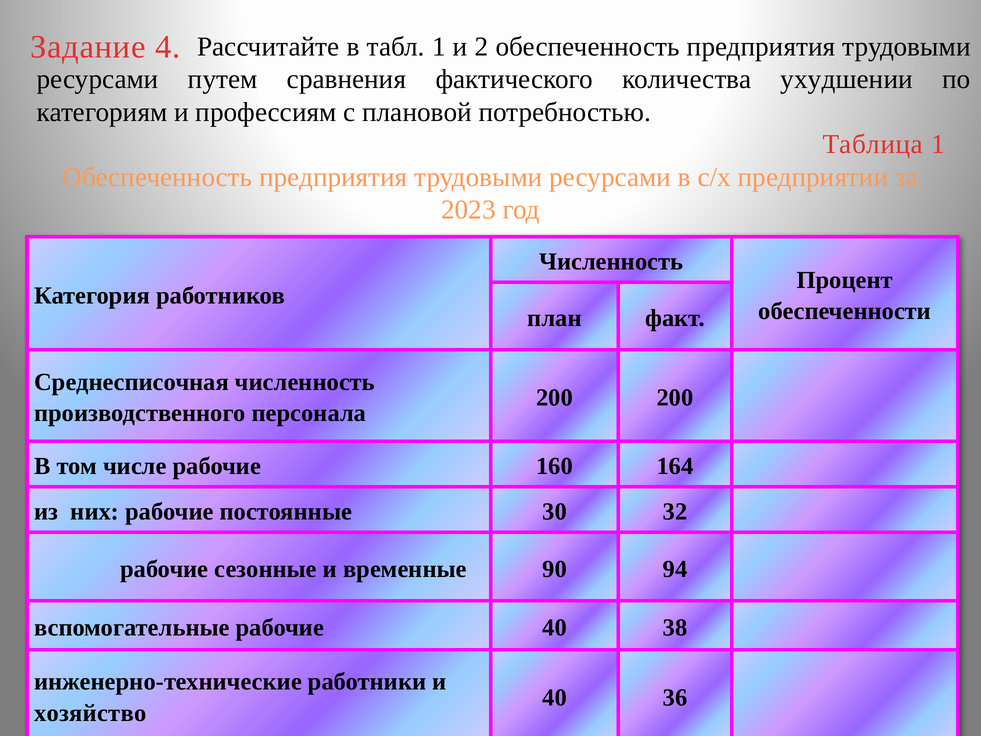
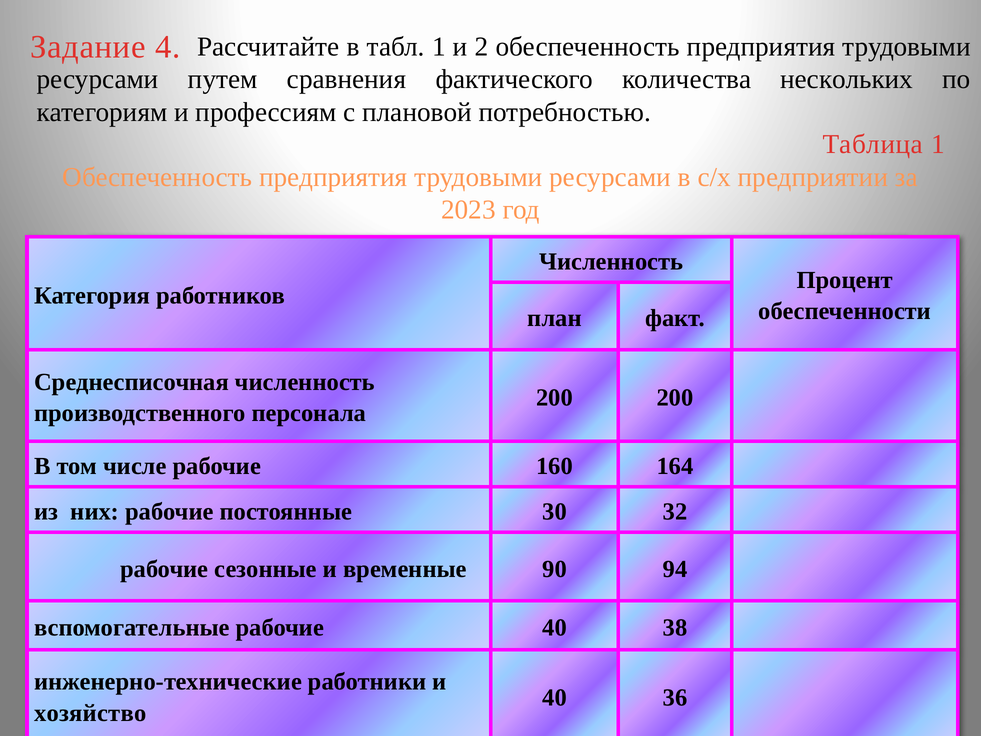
ухудшении: ухудшении -> нескольких (847, 79)
